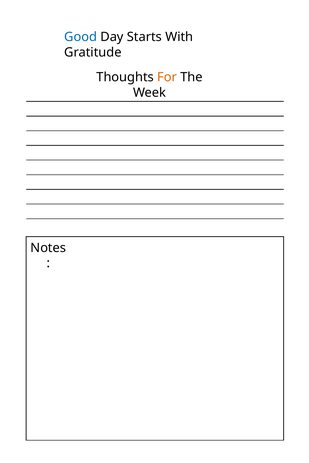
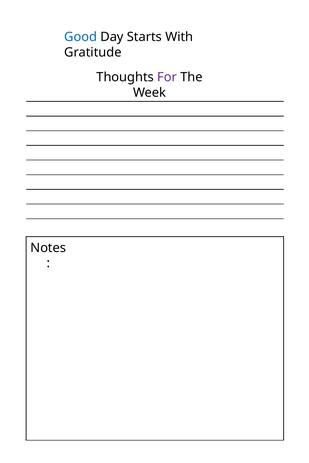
For colour: orange -> purple (167, 77)
